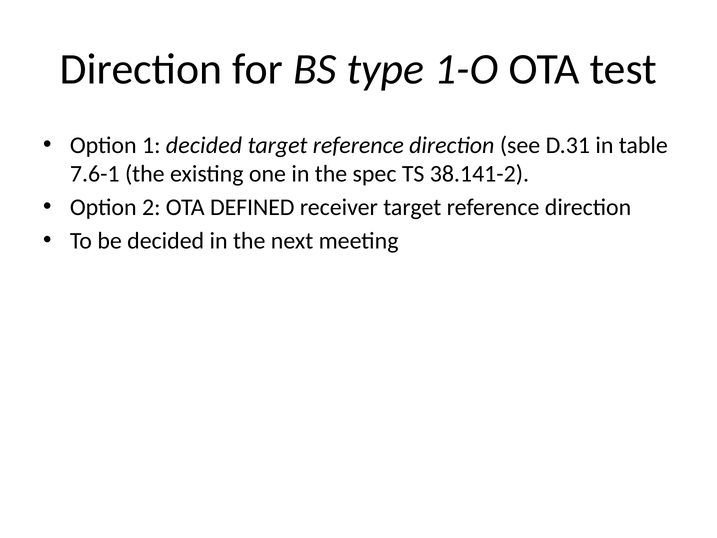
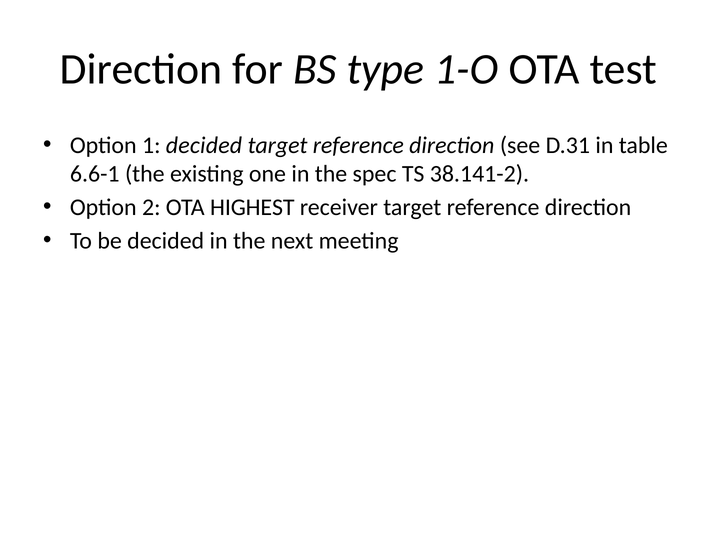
7.6-1: 7.6-1 -> 6.6-1 (95, 174)
DEFINED: DEFINED -> HIGHEST (252, 207)
